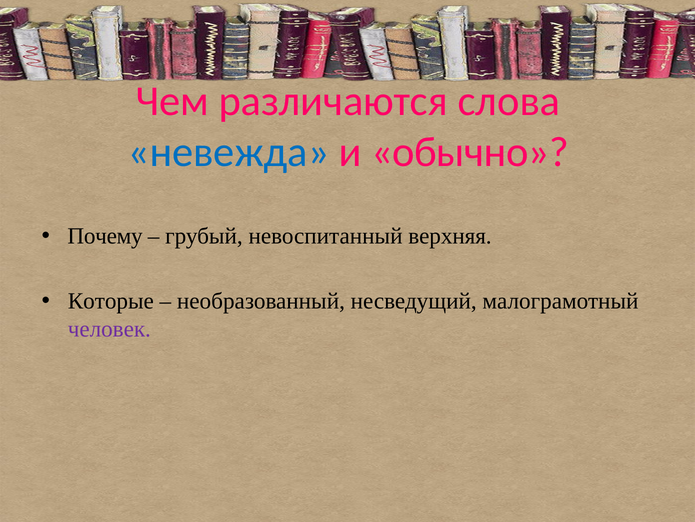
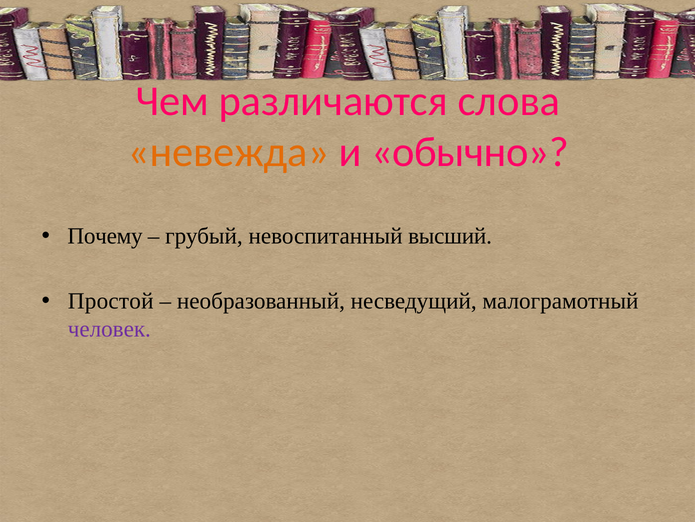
невежда colour: blue -> orange (229, 152)
верхняя: верхняя -> высший (450, 236)
Которые: Которые -> Простой (111, 301)
